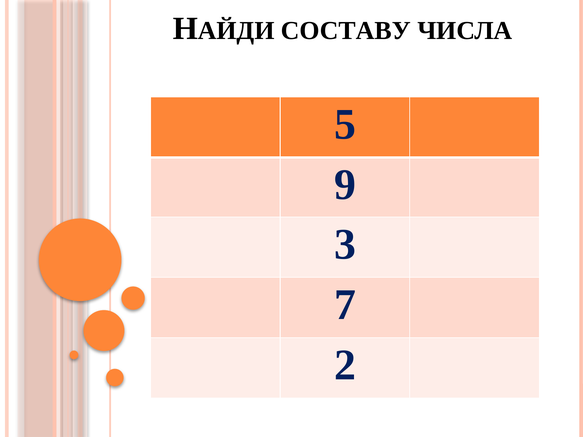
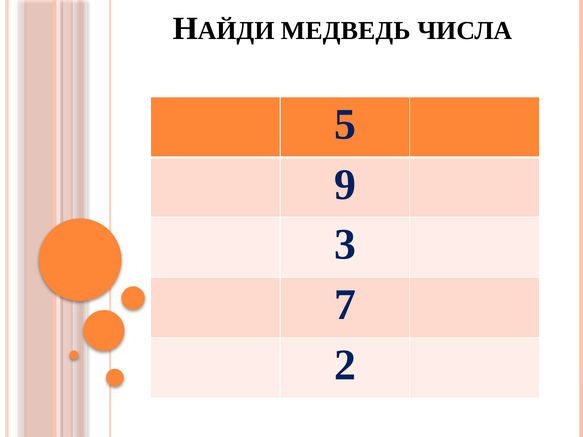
СОСТАВУ: СОСТАВУ -> МЕДВЕДЬ (346, 31)
